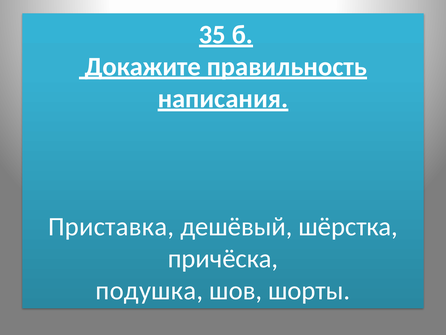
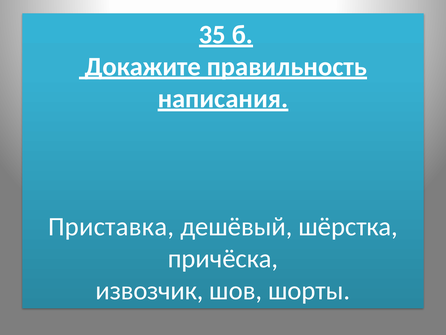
подушка: подушка -> извозчик (150, 290)
